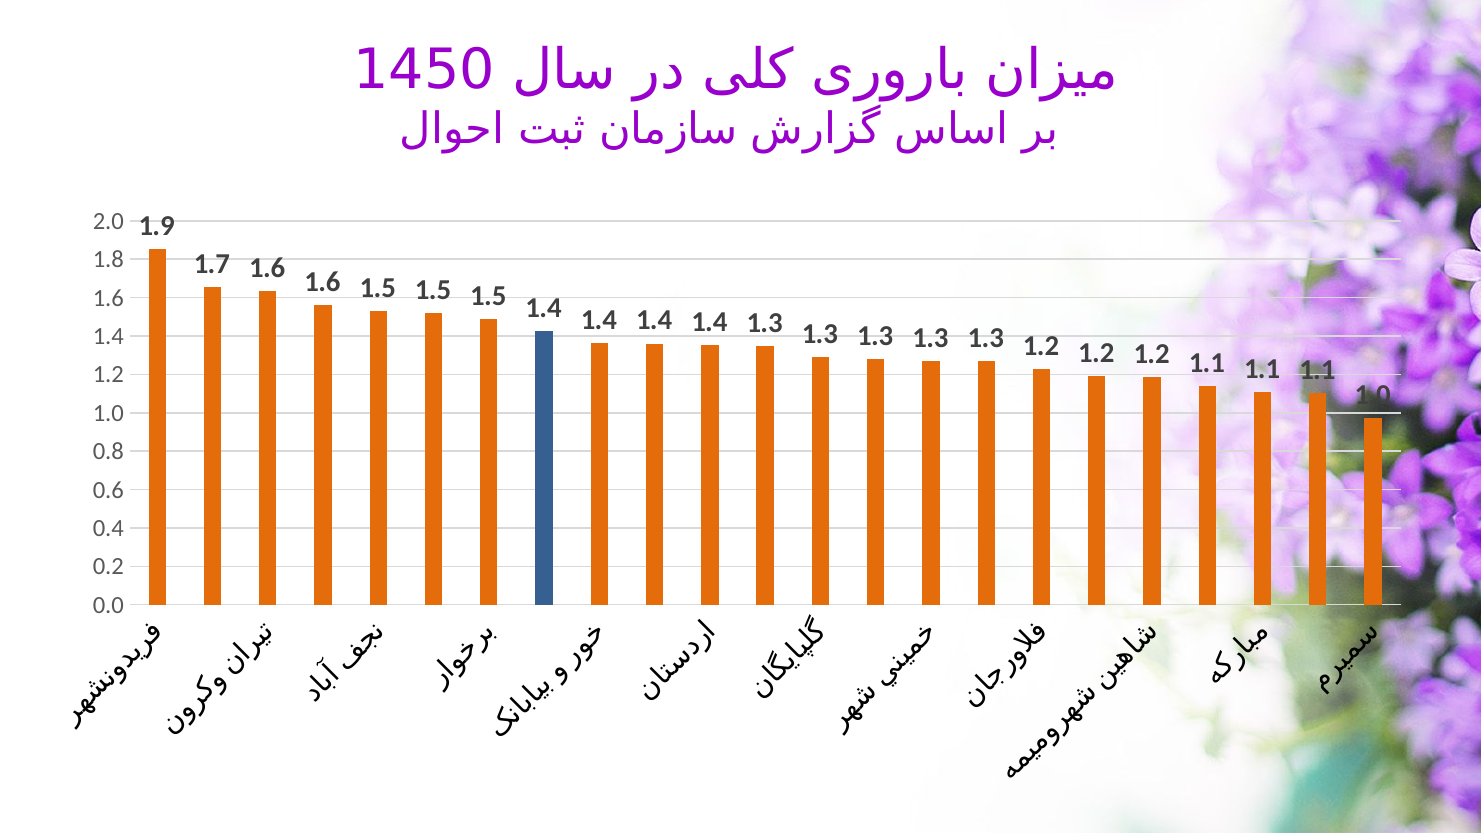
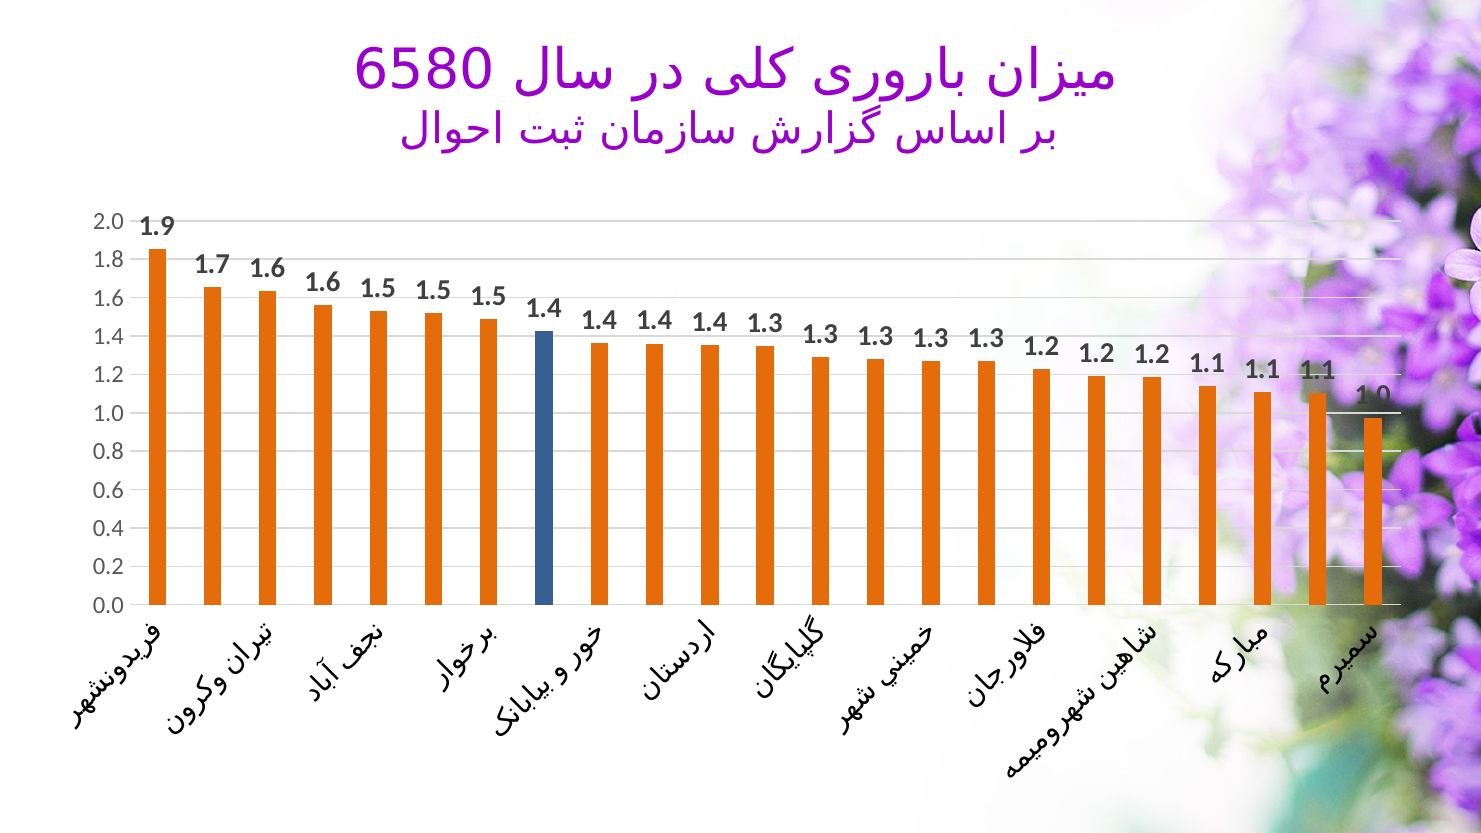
1450: 1450 -> 6580 (424, 70)
